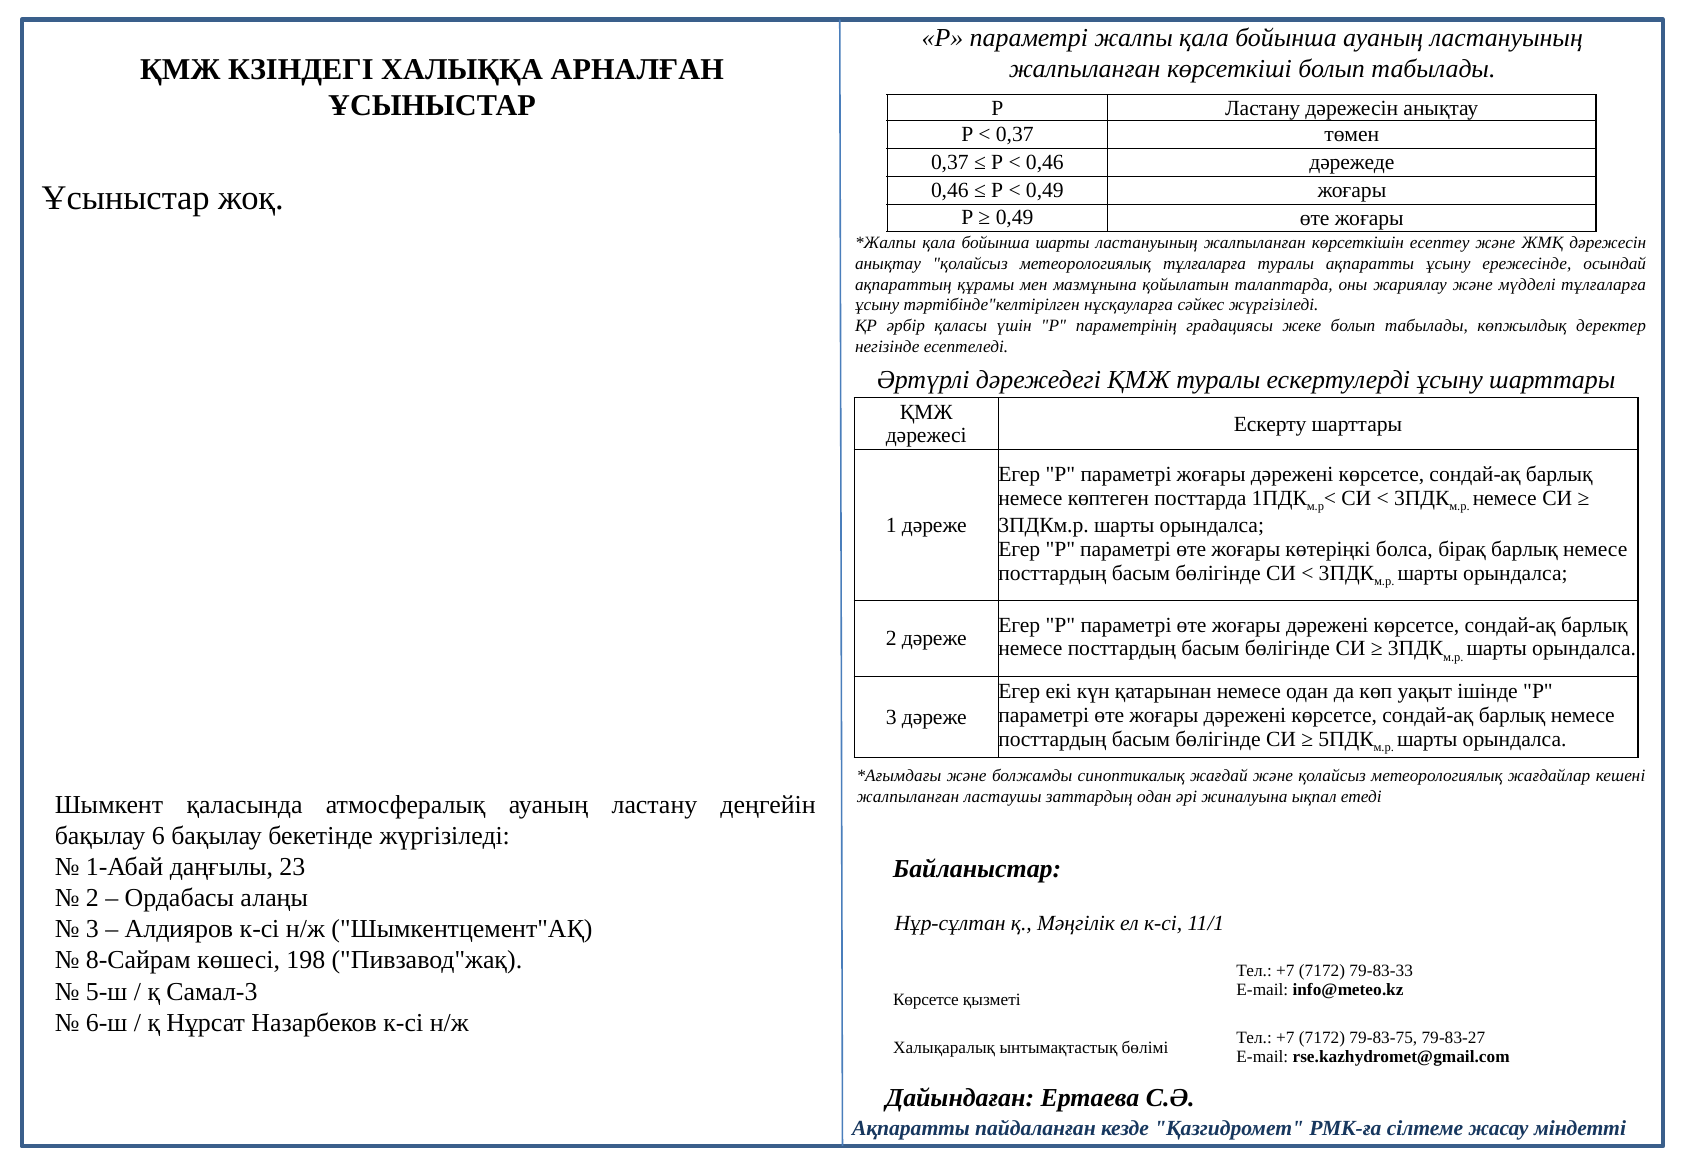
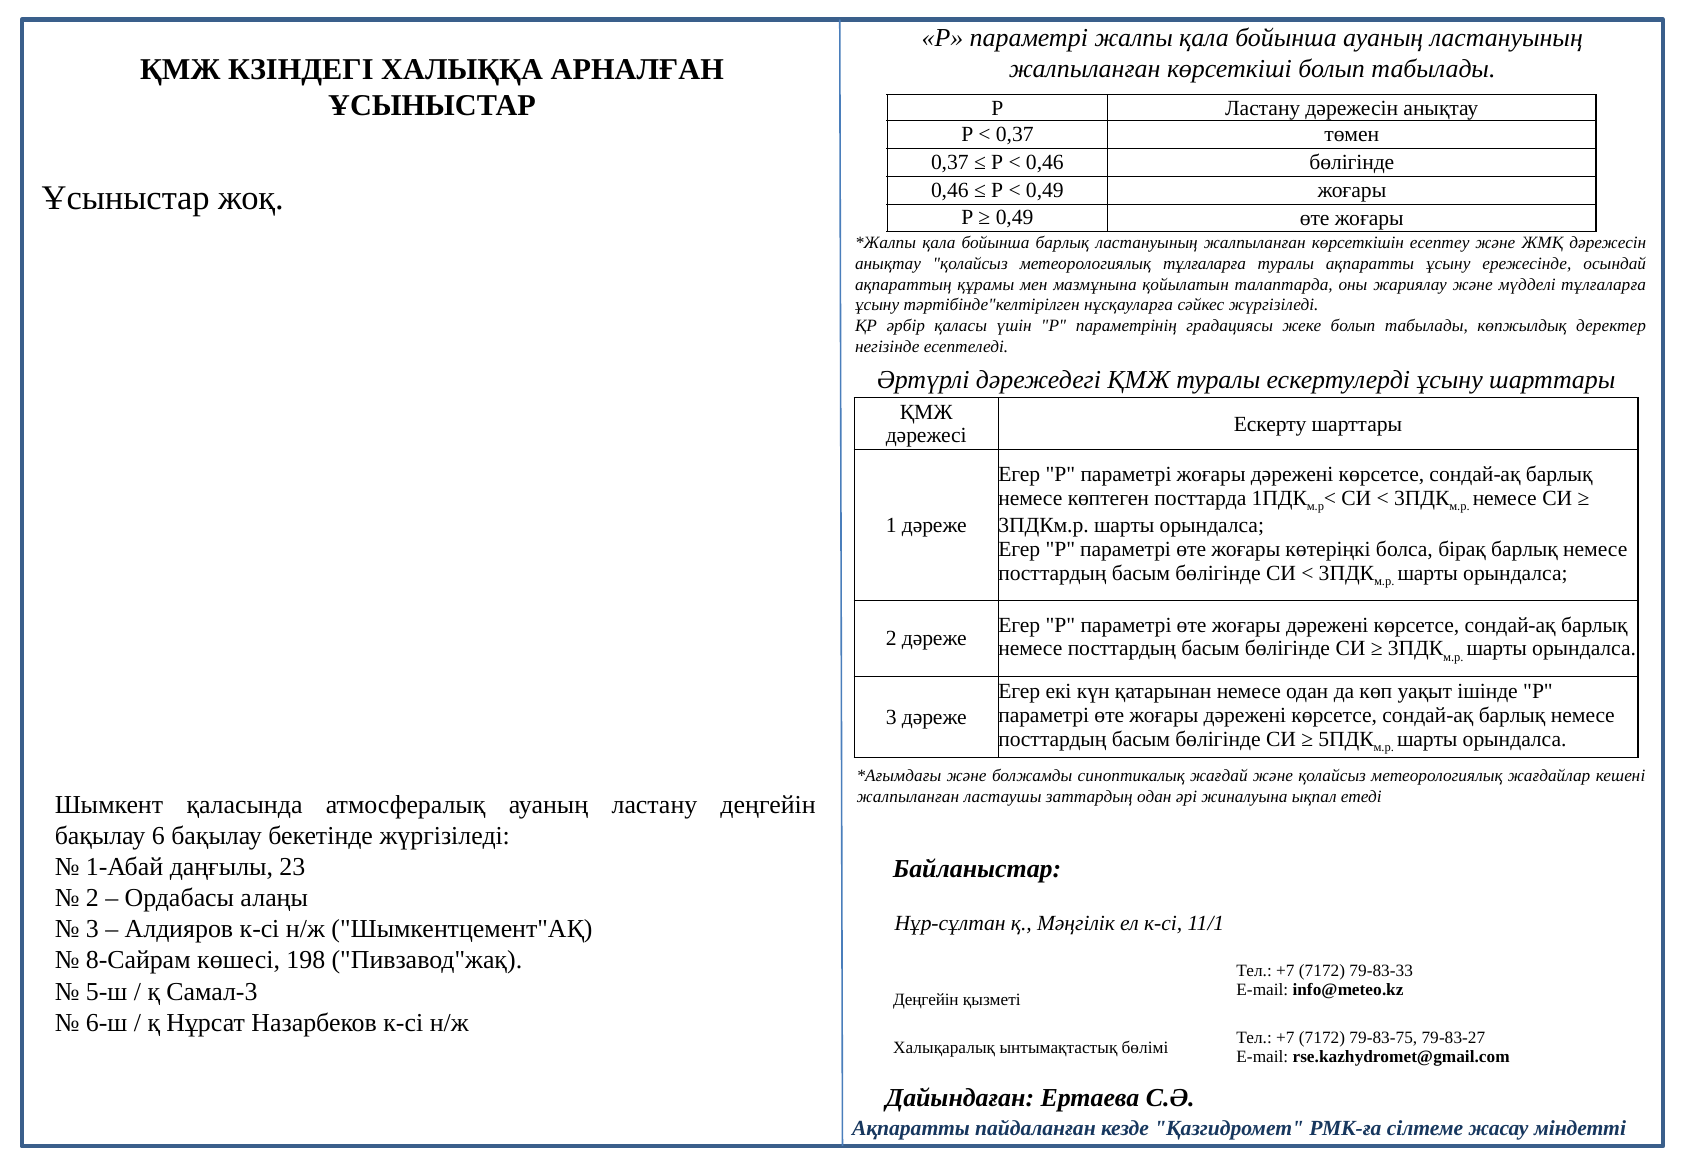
0,46 дәрежеде: дәрежеде -> бөлігінде (1352, 163)
бойынша шарты: шарты -> барлық (1062, 243)
Көрсетсе: Көрсетсе -> Деңгейін (926, 1000)
